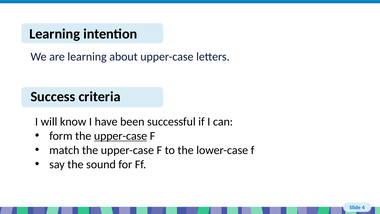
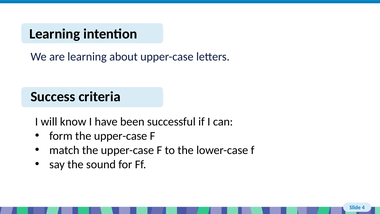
upper-case underline: present -> none (121, 136)
